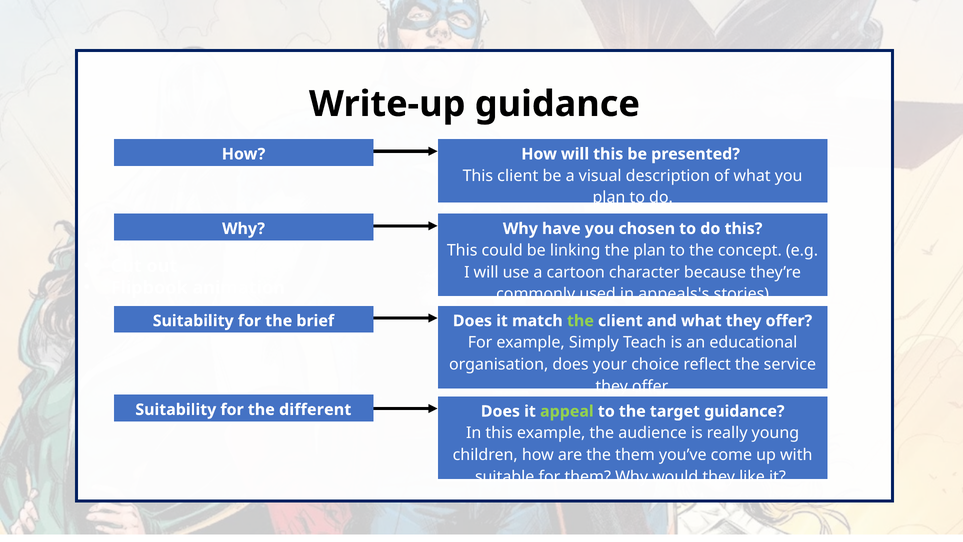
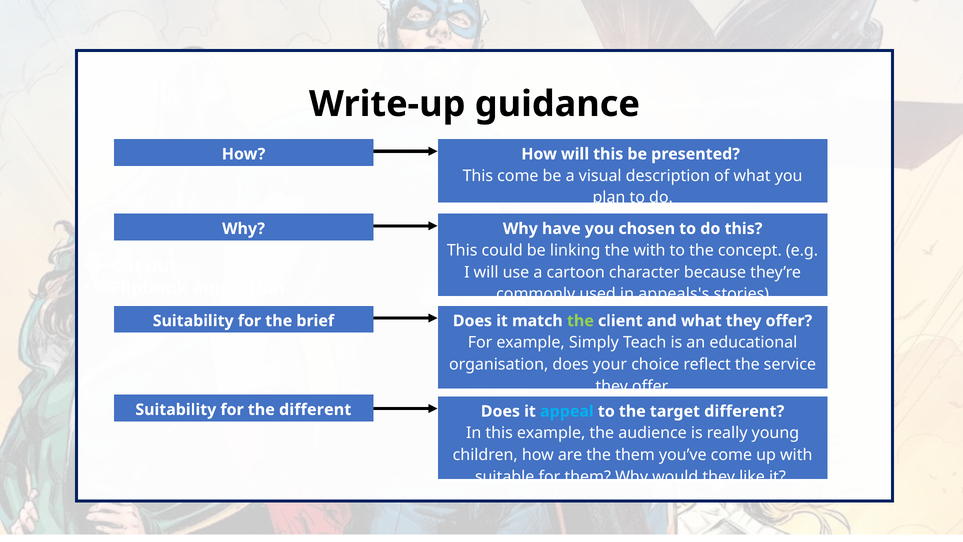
This client: client -> come (518, 176)
the plan: plan -> with (649, 250)
appeal colour: light green -> light blue (567, 411)
target guidance: guidance -> different (744, 411)
